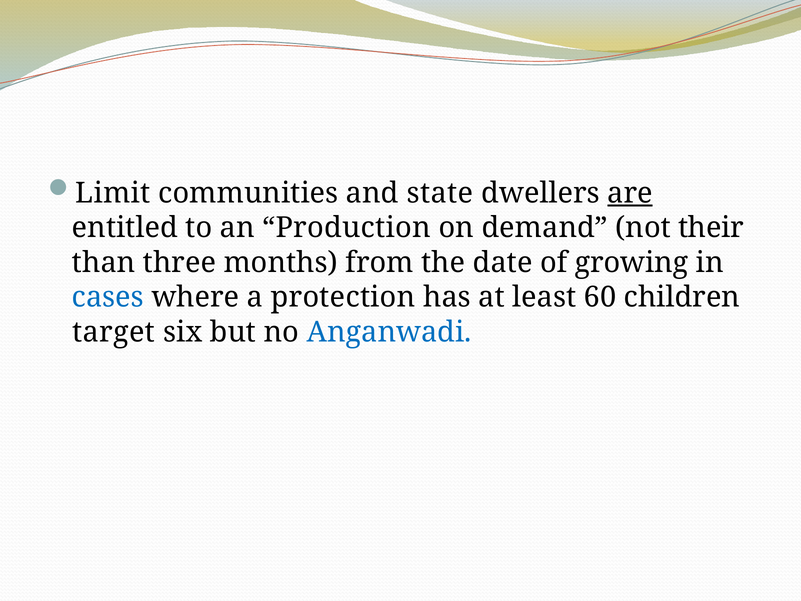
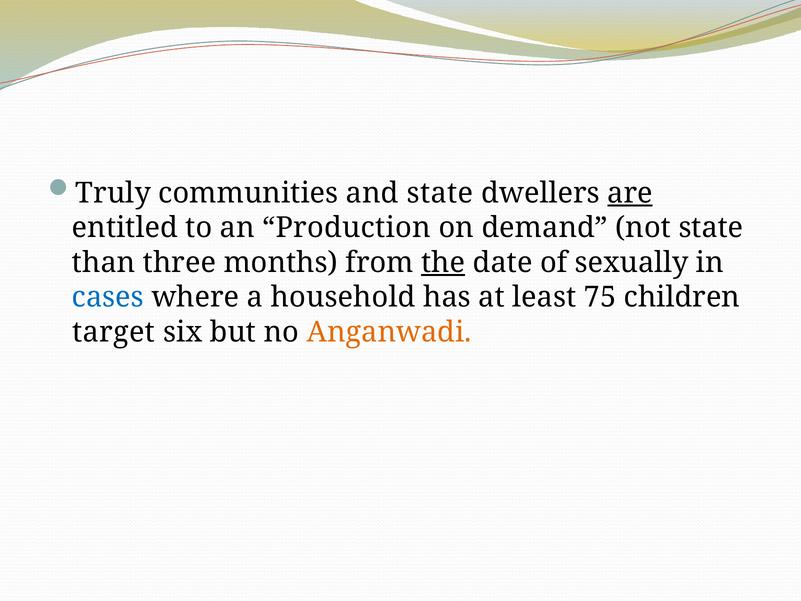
Limit: Limit -> Truly (113, 193)
not their: their -> state (711, 228)
the underline: none -> present (443, 262)
growing: growing -> sexually (632, 262)
protection: protection -> household (343, 297)
60: 60 -> 75 (600, 297)
Anganwadi colour: blue -> orange (389, 332)
